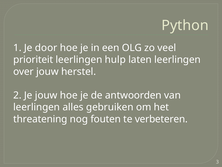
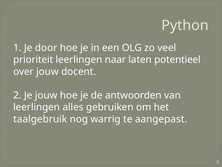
hulp: hulp -> naar (115, 60)
laten leerlingen: leerlingen -> potentieel (178, 60)
herstel: herstel -> docent (79, 71)
threatening: threatening -> taalgebruik (40, 119)
fouten: fouten -> warrig (106, 119)
verbeteren: verbeteren -> aangepast (161, 119)
